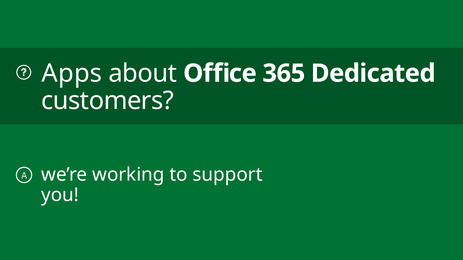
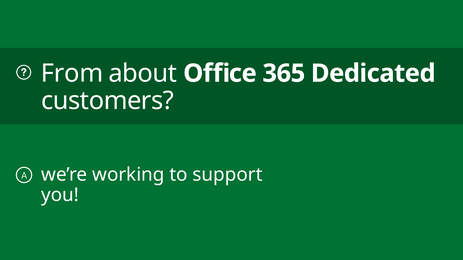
Apps: Apps -> From (72, 73)
